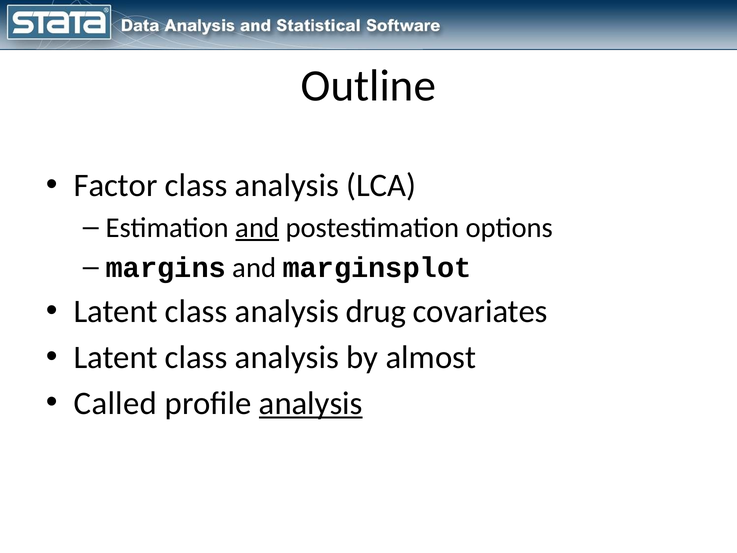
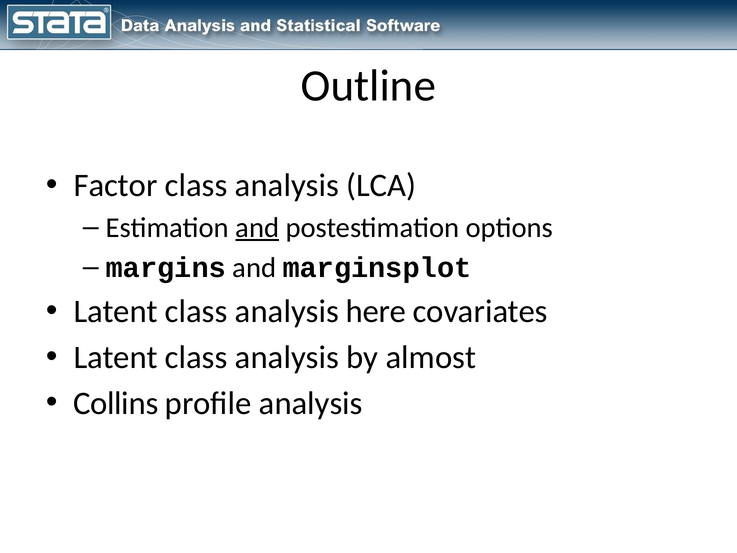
drug: drug -> here (376, 311)
Called: Called -> Collins (116, 403)
analysis underline: present -> none (311, 403)
